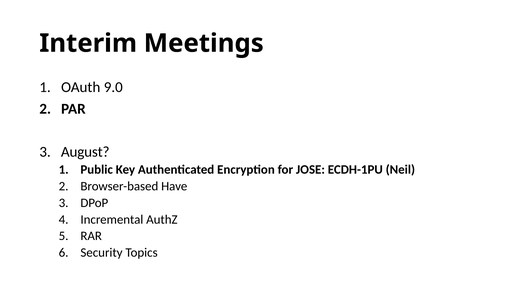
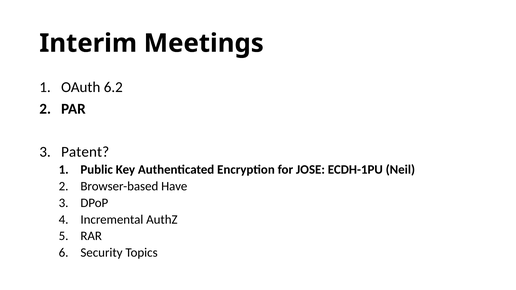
9.0: 9.0 -> 6.2 (113, 87)
August: August -> Patent (85, 152)
